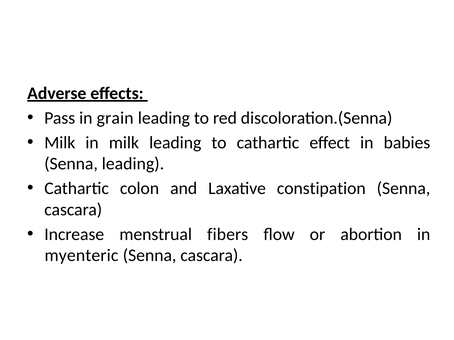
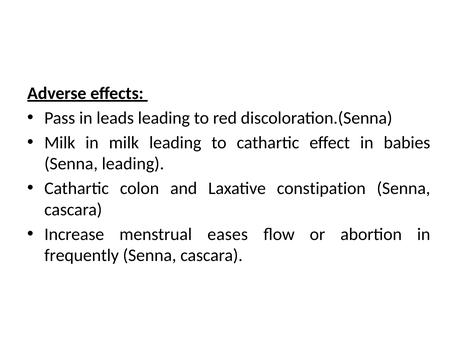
grain: grain -> leads (115, 118)
fibers: fibers -> eases (228, 235)
myenteric: myenteric -> frequently (82, 256)
